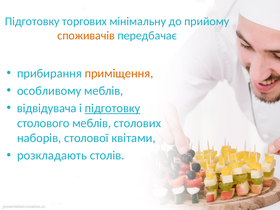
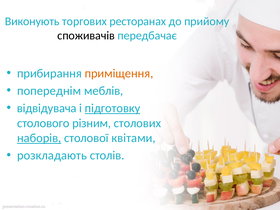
Підготовку: Підготовку -> Виконують (32, 21)
мінімальну: мінімальну -> ресторанах (138, 21)
споживачів colour: orange -> black (86, 36)
особливому: особливому -> попереднім (49, 91)
столового меблів: меблів -> різним (92, 123)
наборів underline: none -> present (39, 138)
